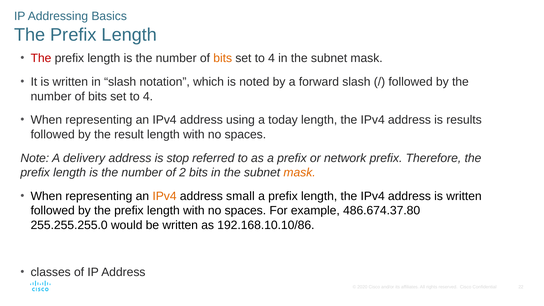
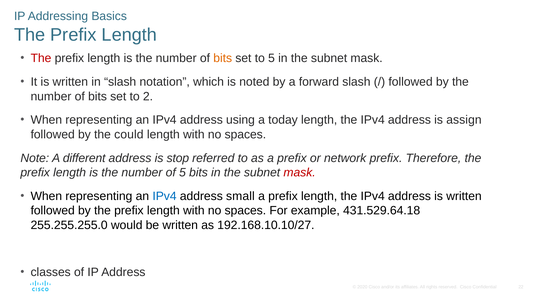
4: 4 -> 5 (271, 58)
4: 4 -> 2 (148, 96)
results: results -> assign (464, 120)
result: result -> could (129, 134)
delivery: delivery -> different (84, 158)
of 2: 2 -> 5 (182, 173)
mask colour: orange -> red (300, 173)
IPv4 colour: orange -> blue (165, 196)
486.674.37.80: 486.674.37.80 -> 431.529.64.18 (382, 211)
192.168.10.10/86: 192.168.10.10/86 -> 192.168.10.10/27 (266, 225)
